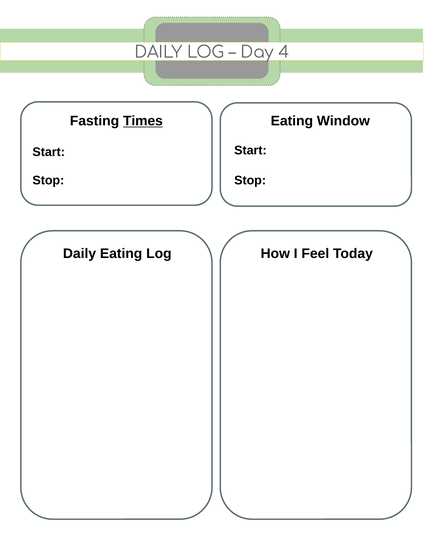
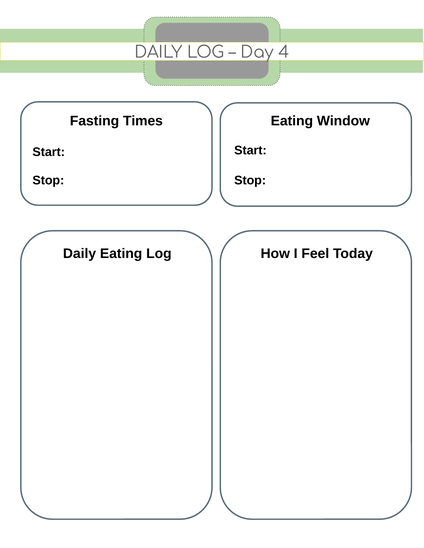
Times underline: present -> none (143, 121)
